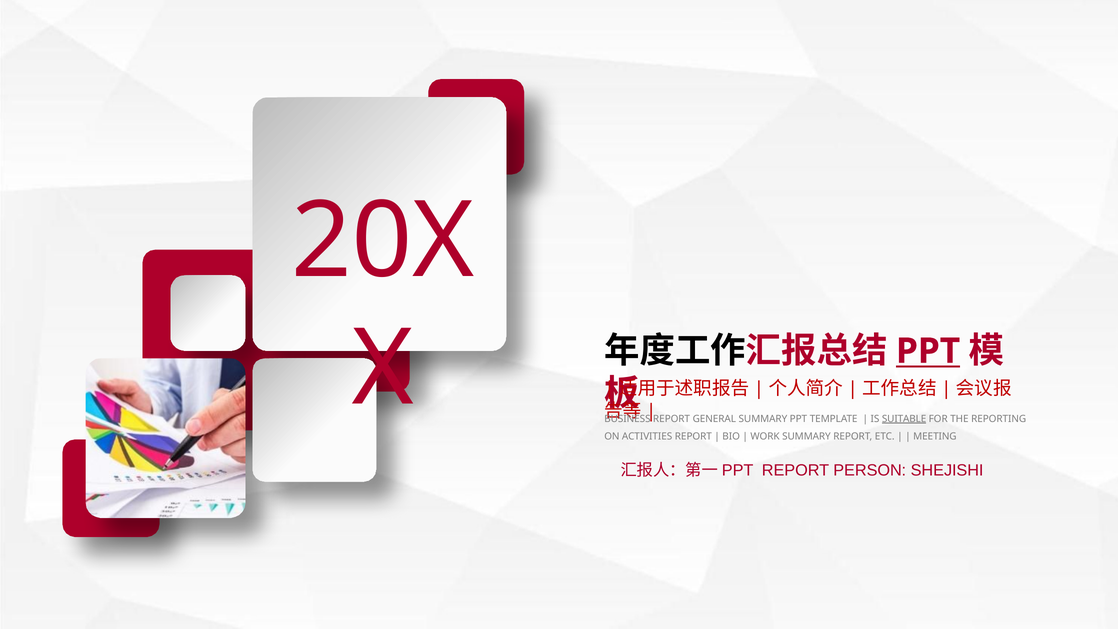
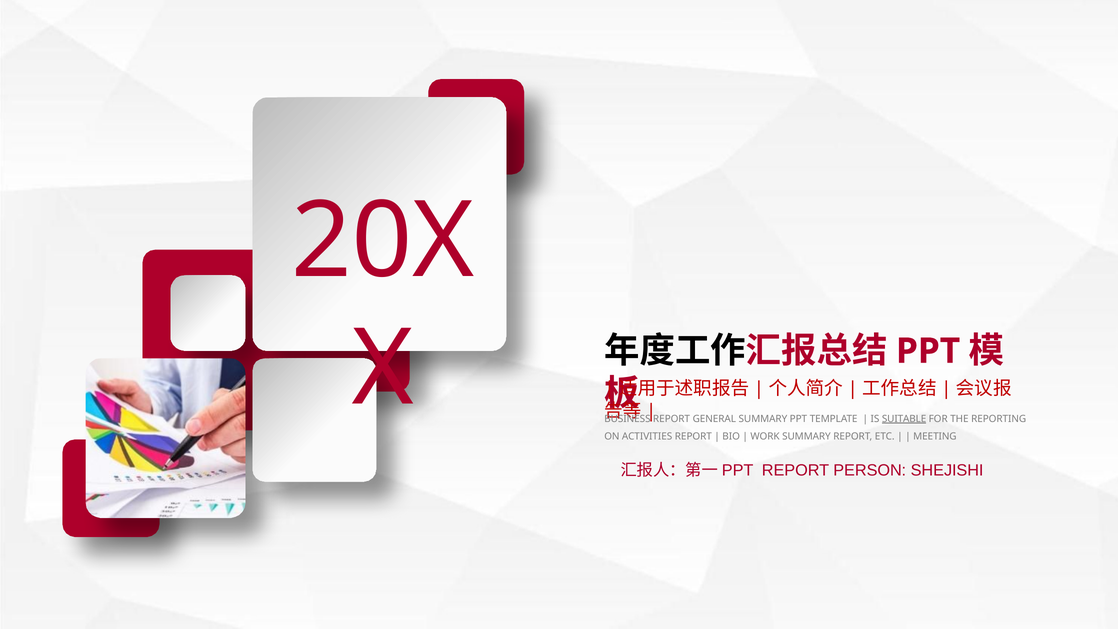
PPT underline: present -> none (928, 351)
